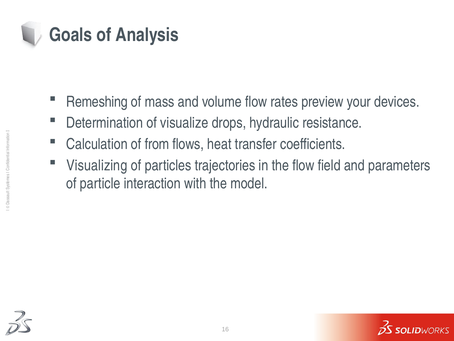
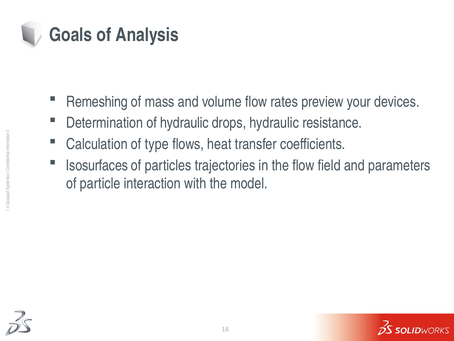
of visualize: visualize -> hydraulic (184, 123)
from: from -> type (157, 144)
Visualizing: Visualizing -> Isosurfaces (97, 165)
